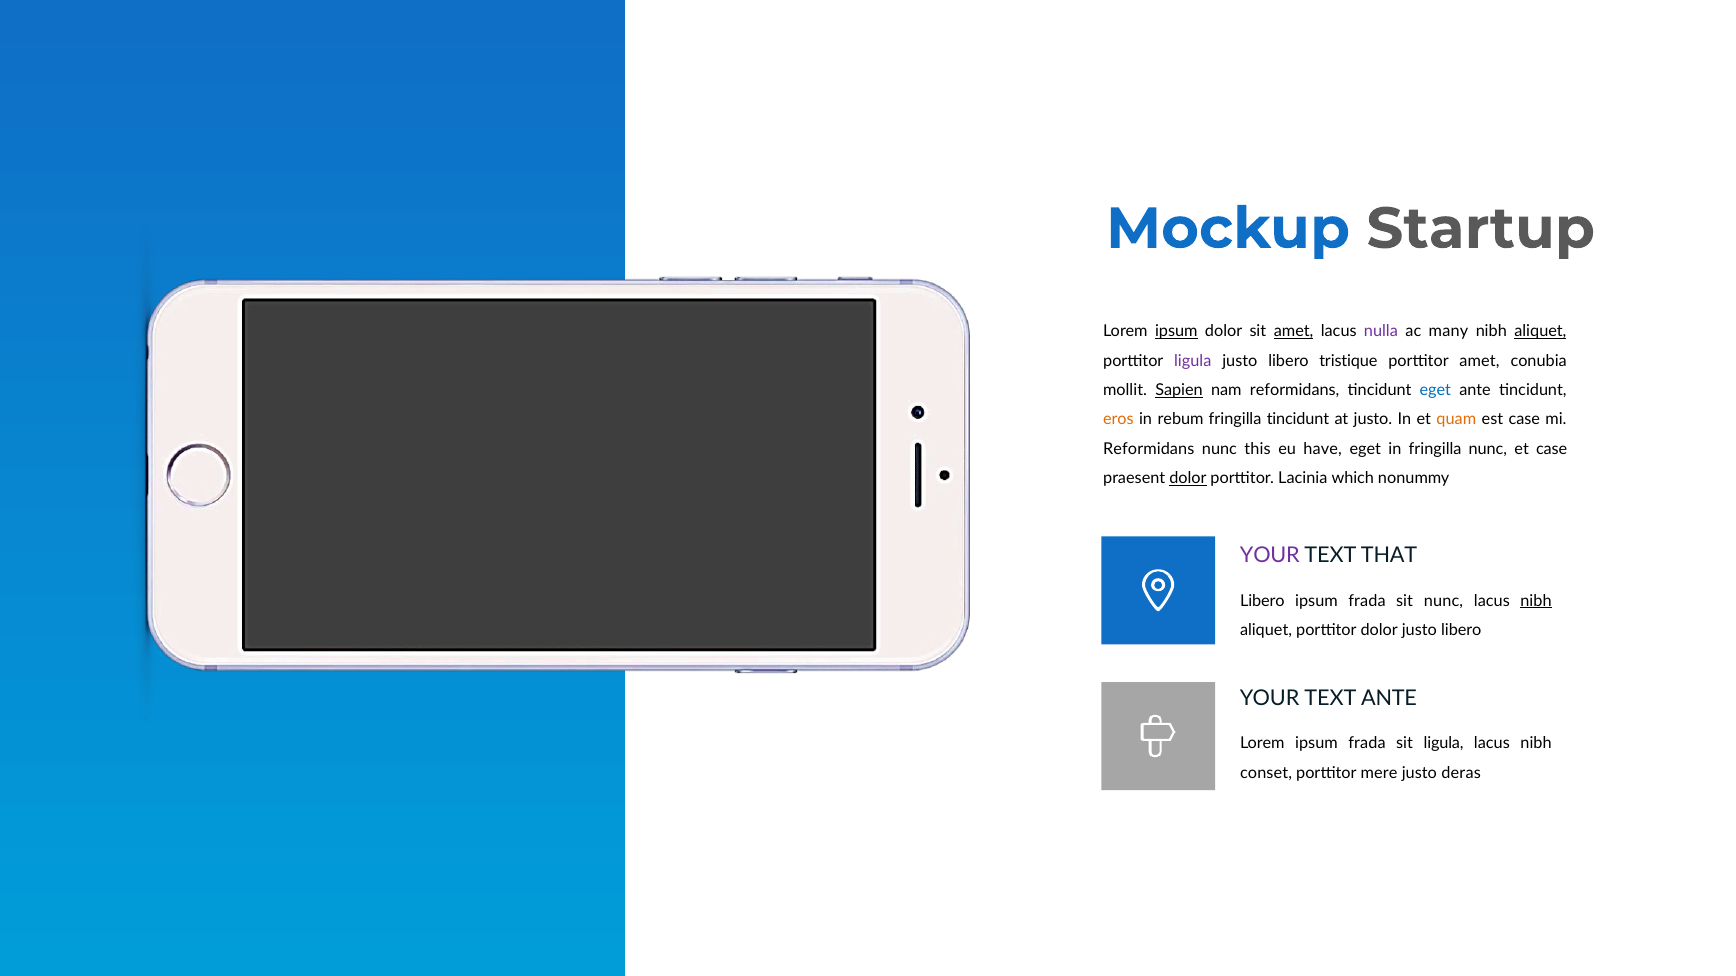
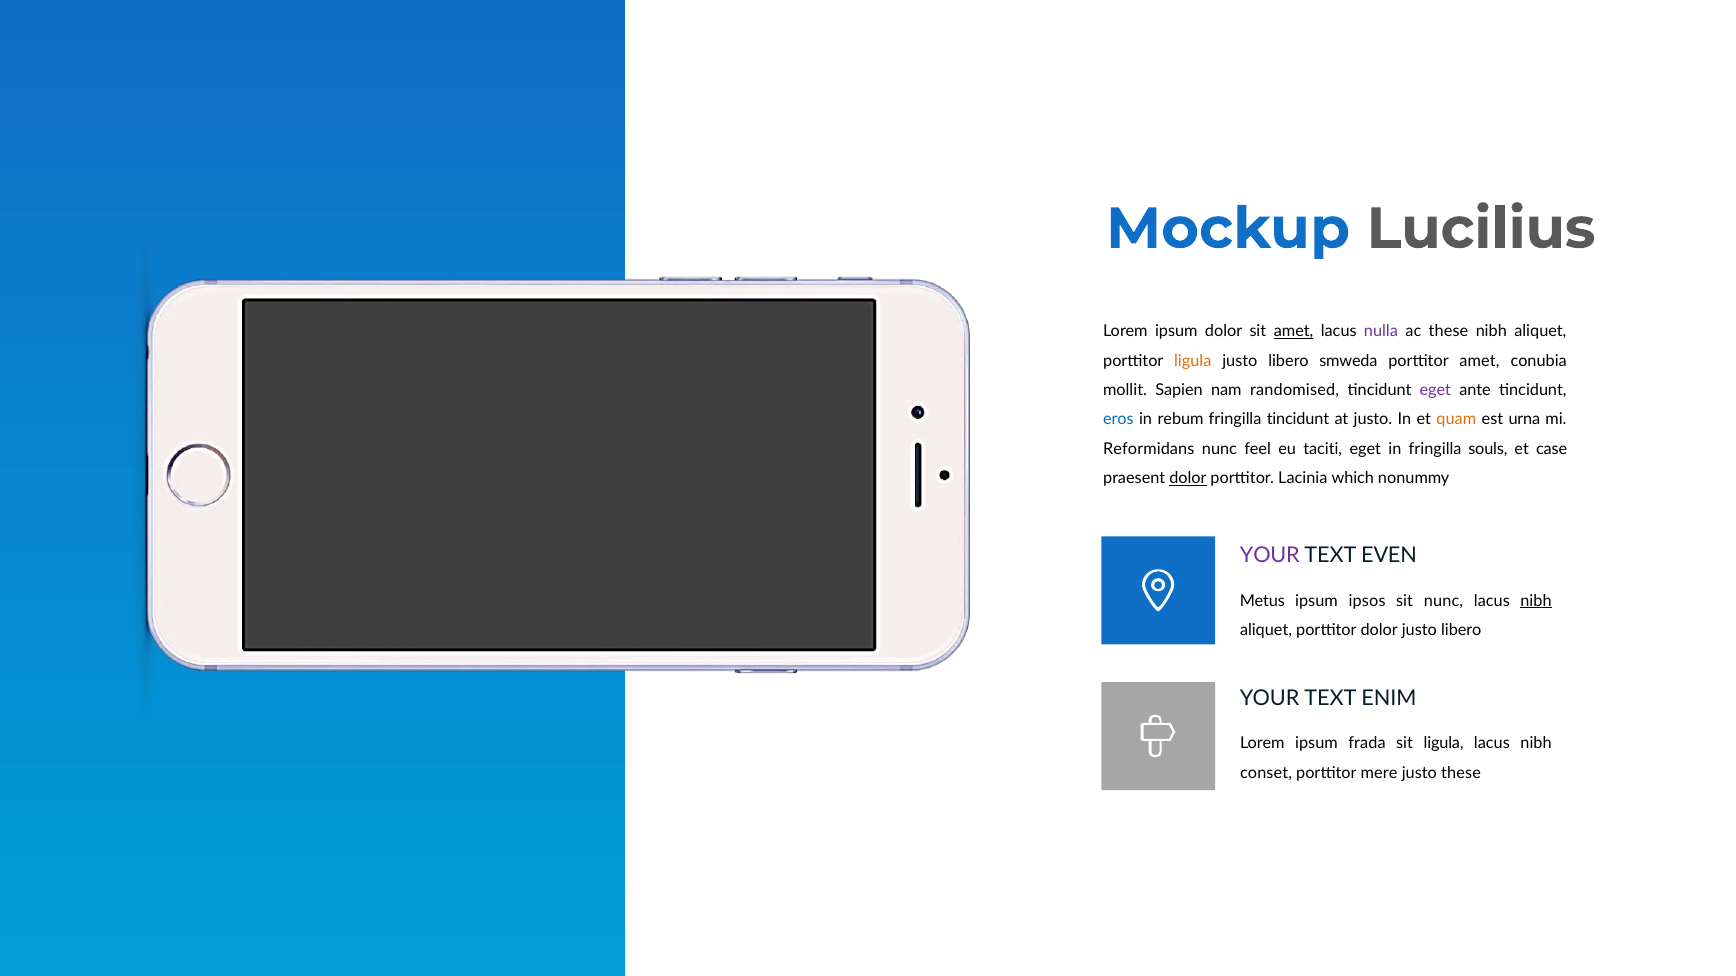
Startup: Startup -> Lucilius (1481, 229)
ipsum underline: present -> none (1176, 332)
ac many: many -> these (1449, 332)
aliquet underline: present -> none (1540, 332)
ligula colour: purple -> orange (1193, 361)
tristique: tristique -> smweda (1348, 361)
Sapien underline: present -> none (1179, 390)
nam reformidans: reformidans -> randomised (1295, 390)
eget colour: blue -> purple (1435, 390)
eros colour: orange -> blue (1118, 420)
est case: case -> urna (1524, 420)
this: this -> feel (1258, 449)
have: have -> taciti (1323, 449)
fringilla nunc: nunc -> souls (1488, 449)
THAT: THAT -> EVEN (1389, 556)
Libero: Libero -> Metus (1262, 601)
frada: frada -> ipsos (1367, 601)
TEXT ANTE: ANTE -> ENIM (1389, 699)
justo deras: deras -> these (1461, 773)
